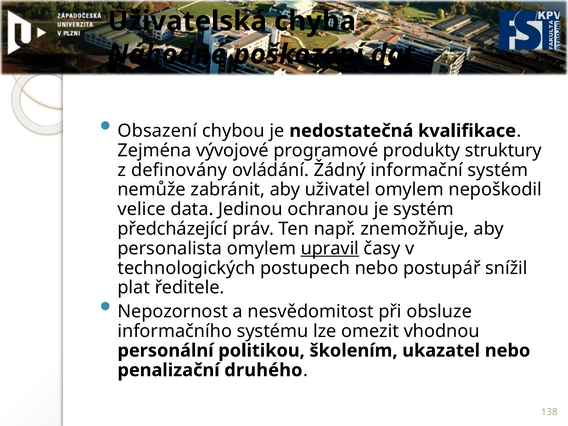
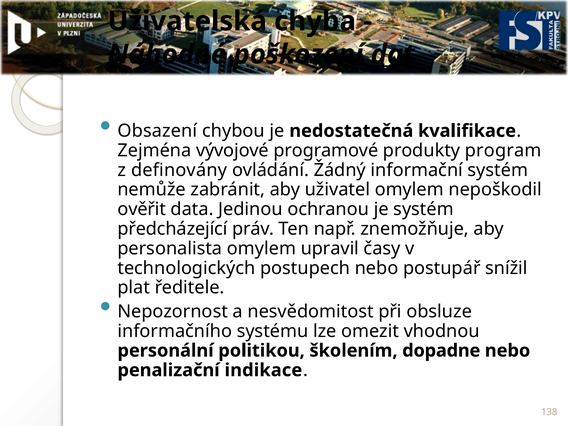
struktury: struktury -> program (503, 150)
velice: velice -> ověřit (142, 209)
upravil underline: present -> none (330, 248)
ukazatel: ukazatel -> dopadne (441, 351)
druhého: druhého -> indikace (263, 370)
